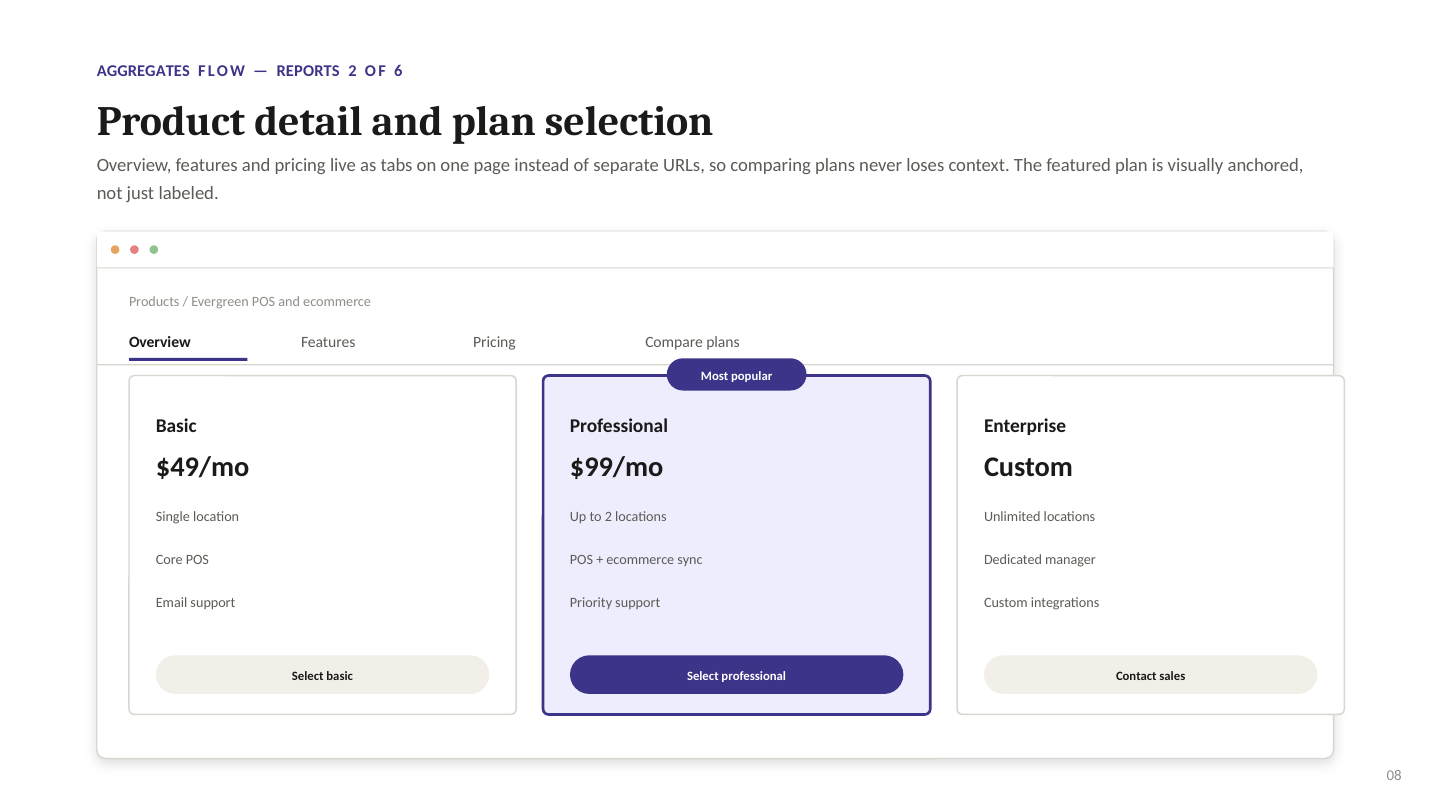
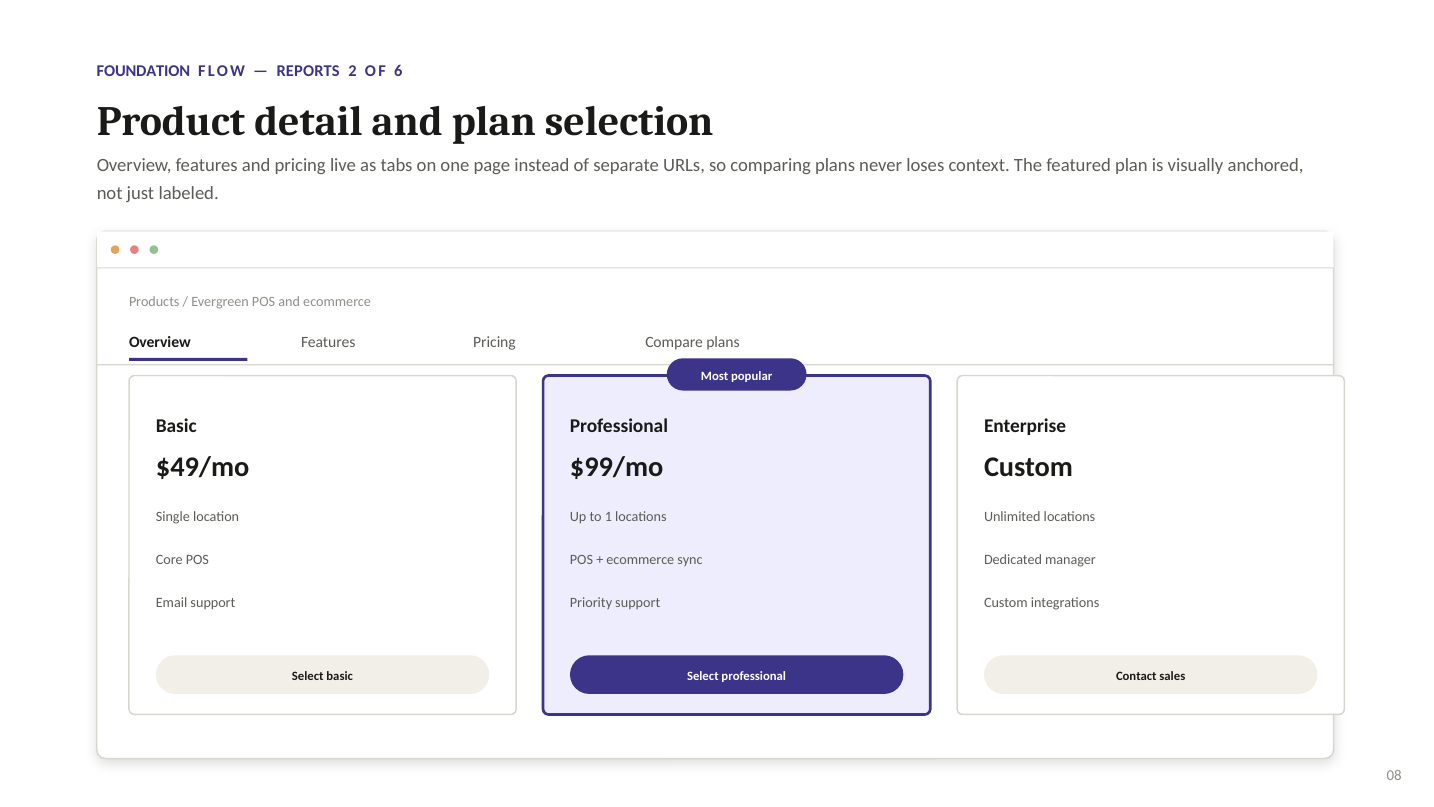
AGGREGATES: AGGREGATES -> FOUNDATION (143, 71)
to 2: 2 -> 1 (608, 517)
